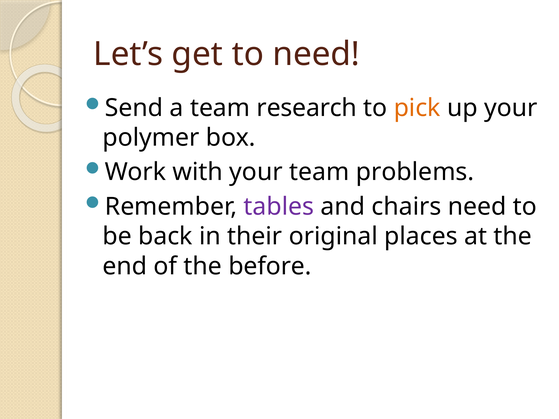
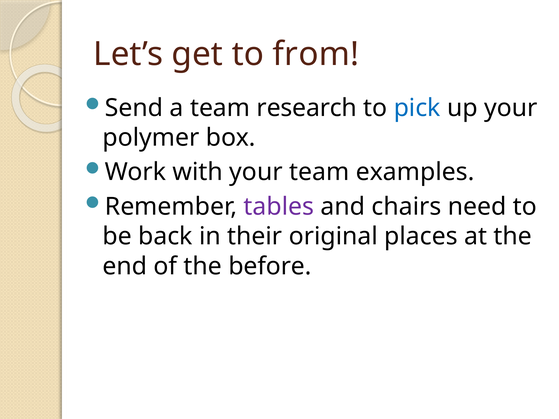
to need: need -> from (316, 54)
pick colour: orange -> blue (417, 108)
problems: problems -> examples (415, 172)
